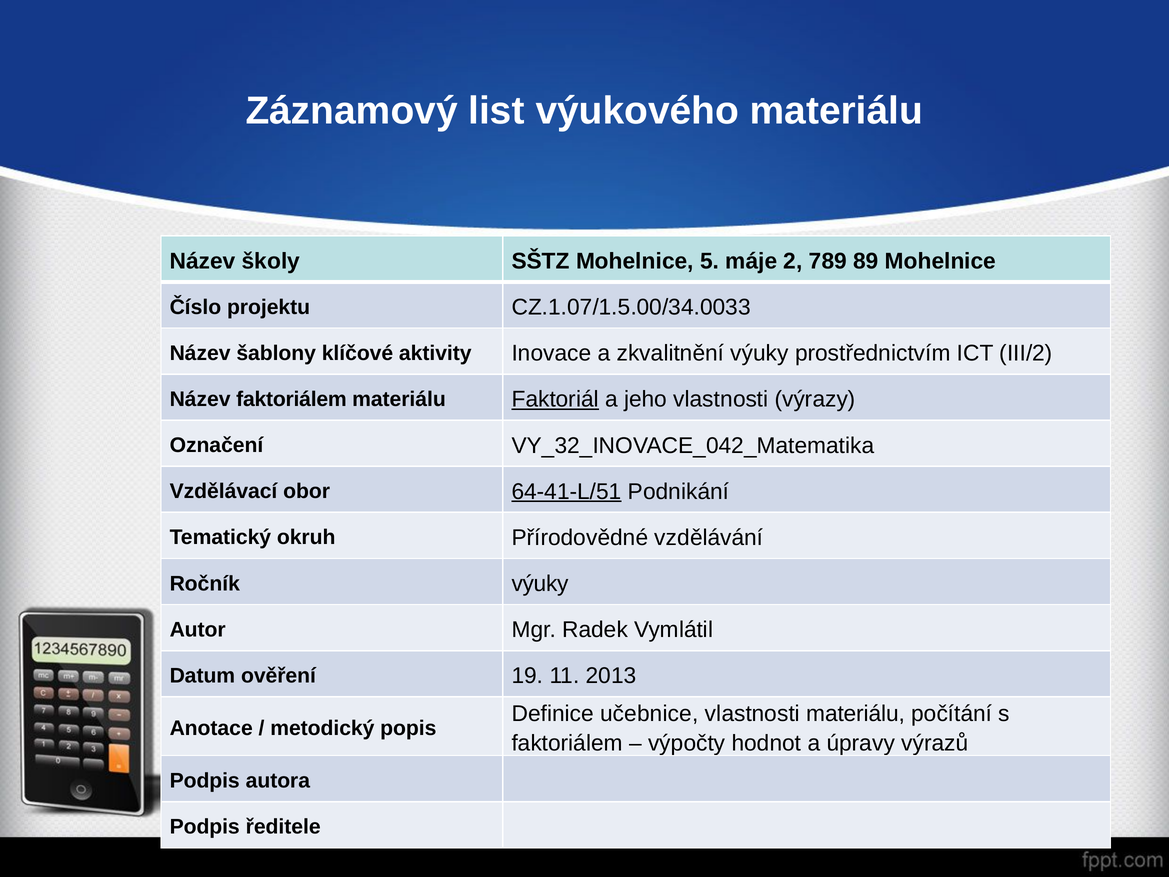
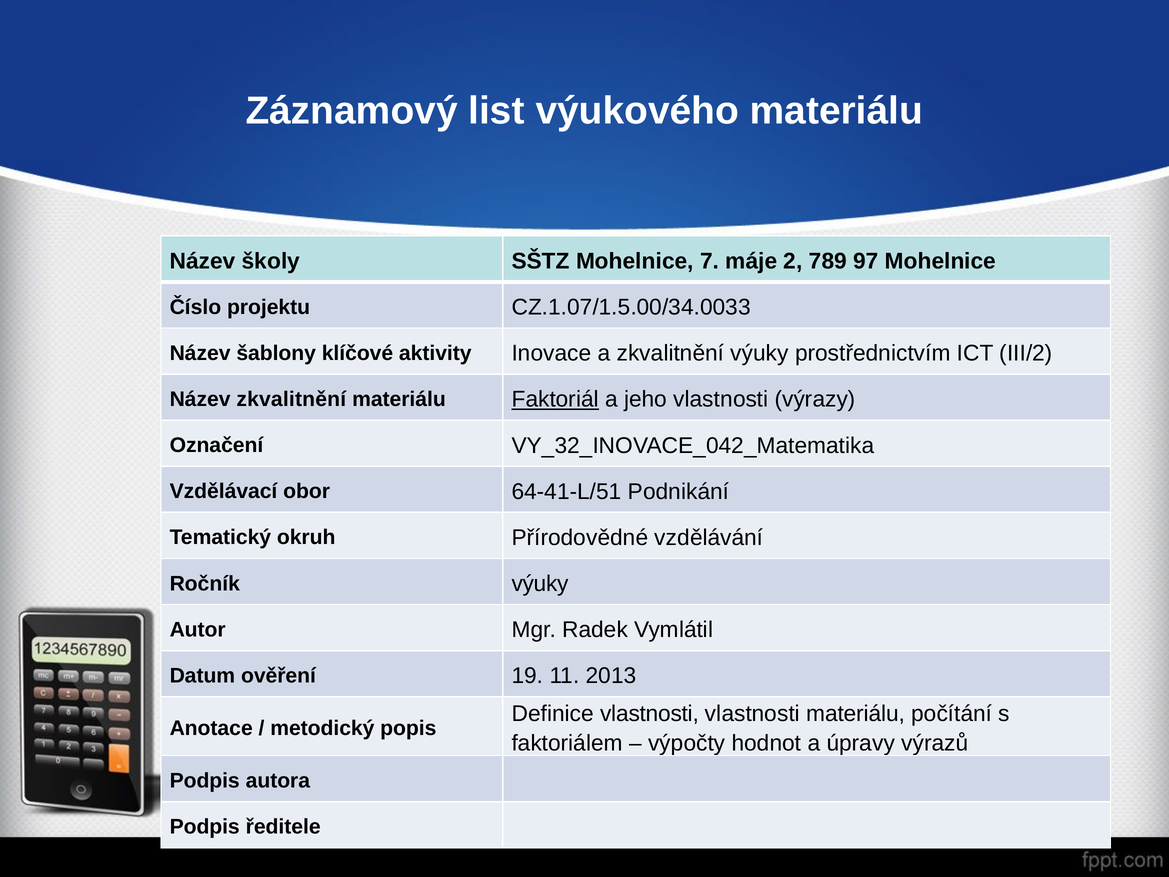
5: 5 -> 7 (709, 261)
89: 89 -> 97 (866, 261)
Název faktoriálem: faktoriálem -> zkvalitnění (291, 399)
64-41-L/51 underline: present -> none (567, 491)
Definice učebnice: učebnice -> vlastnosti (650, 714)
